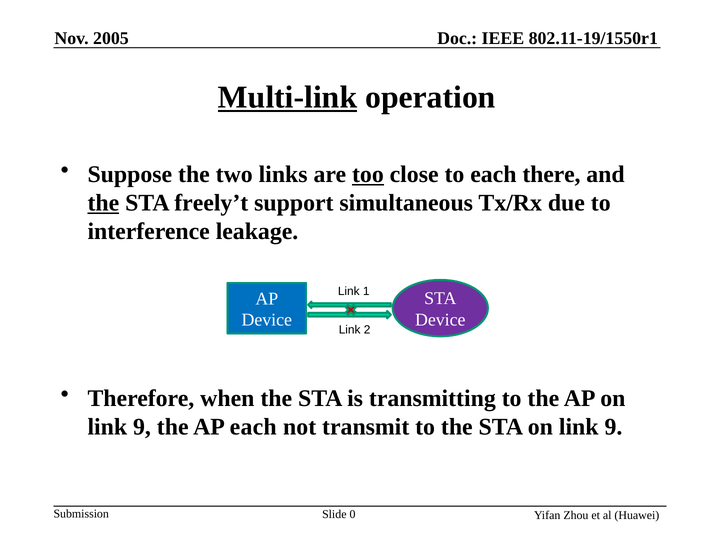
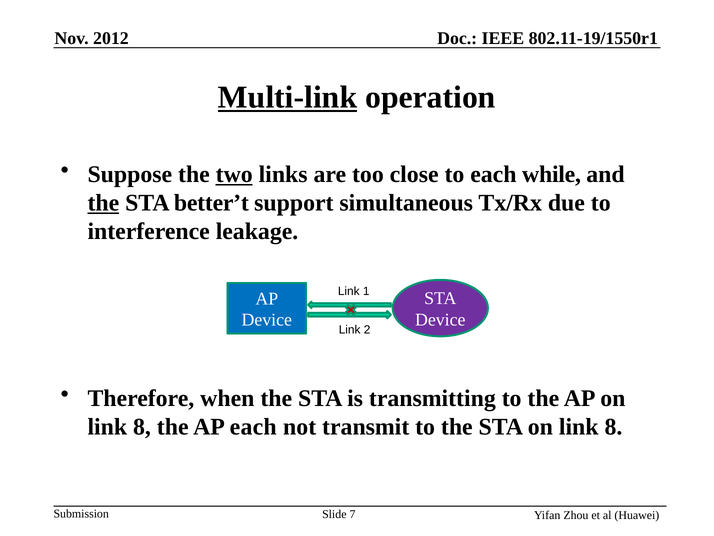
2005: 2005 -> 2012 (111, 38)
two underline: none -> present (234, 174)
too underline: present -> none (368, 174)
there: there -> while (552, 174)
freely’t: freely’t -> better’t (211, 203)
9: 9 -> 8 (142, 426)
STA on link 9: 9 -> 8 (613, 426)
0: 0 -> 7 (352, 514)
